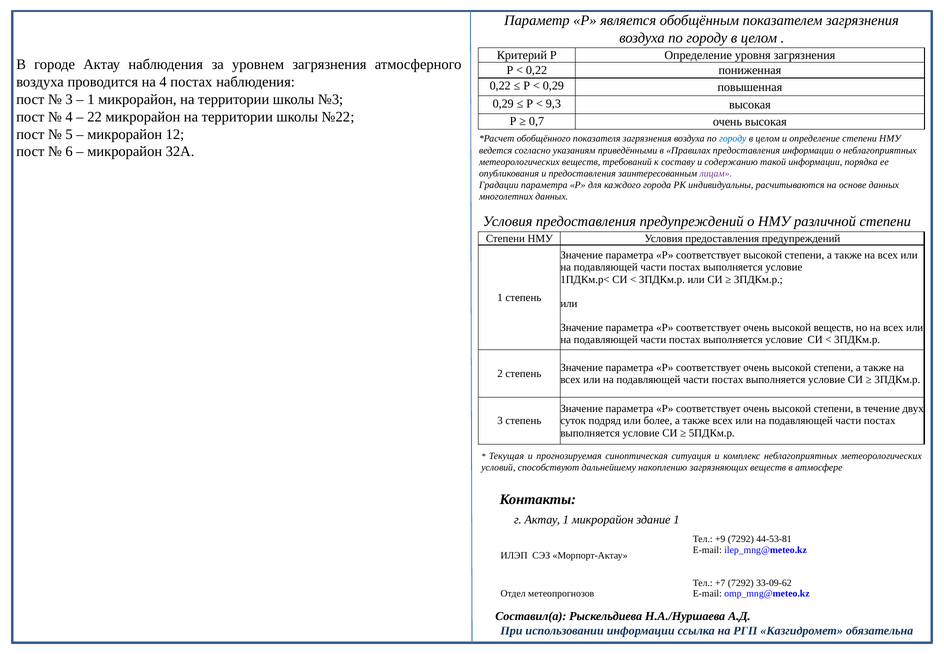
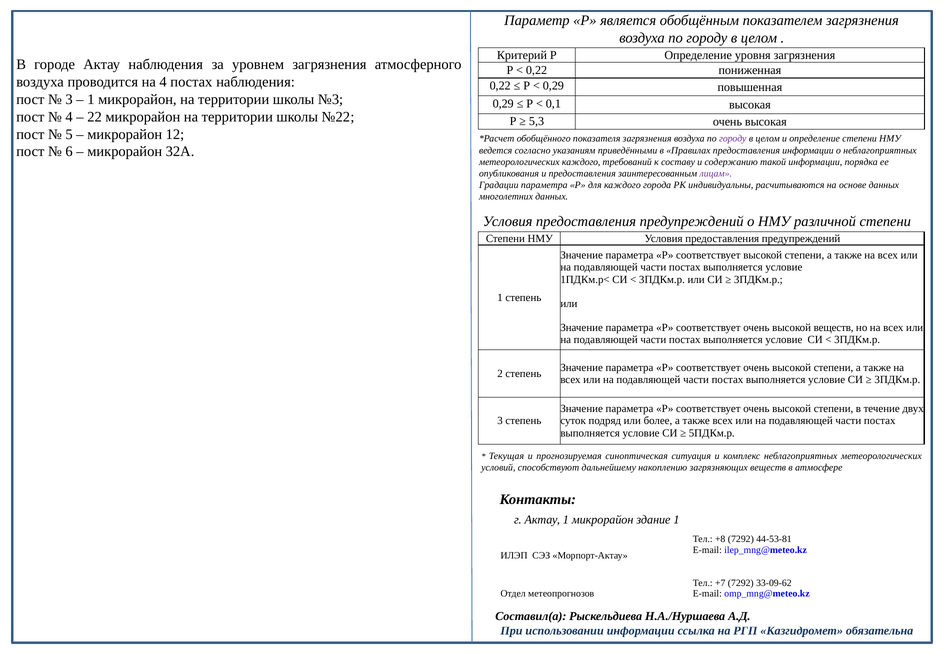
9,3: 9,3 -> 0,1 (553, 103)
0,7: 0,7 -> 5,3 (537, 121)
городу colour: blue -> purple (733, 139)
метеорологических веществ: веществ -> каждого (581, 162)
+9: +9 -> +8 (720, 539)
